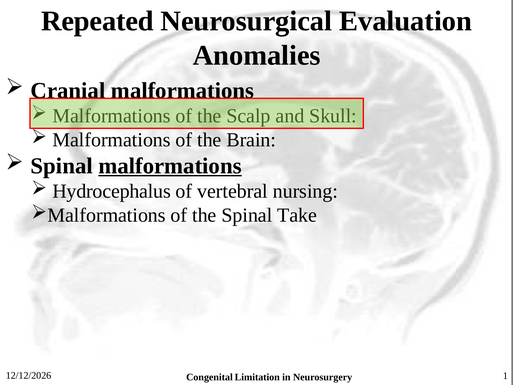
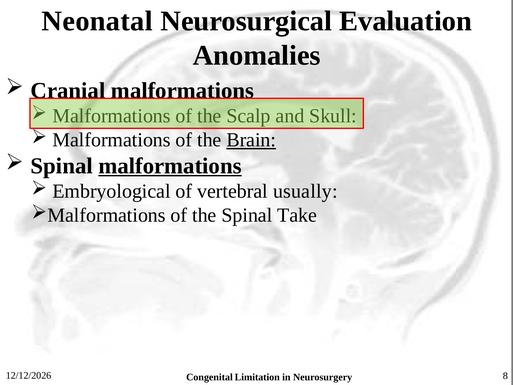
Repeated: Repeated -> Neonatal (97, 21)
Brain underline: none -> present (251, 140)
Hydrocephalus: Hydrocephalus -> Embryological (112, 191)
nursing: nursing -> usually (305, 191)
1: 1 -> 8 (505, 376)
